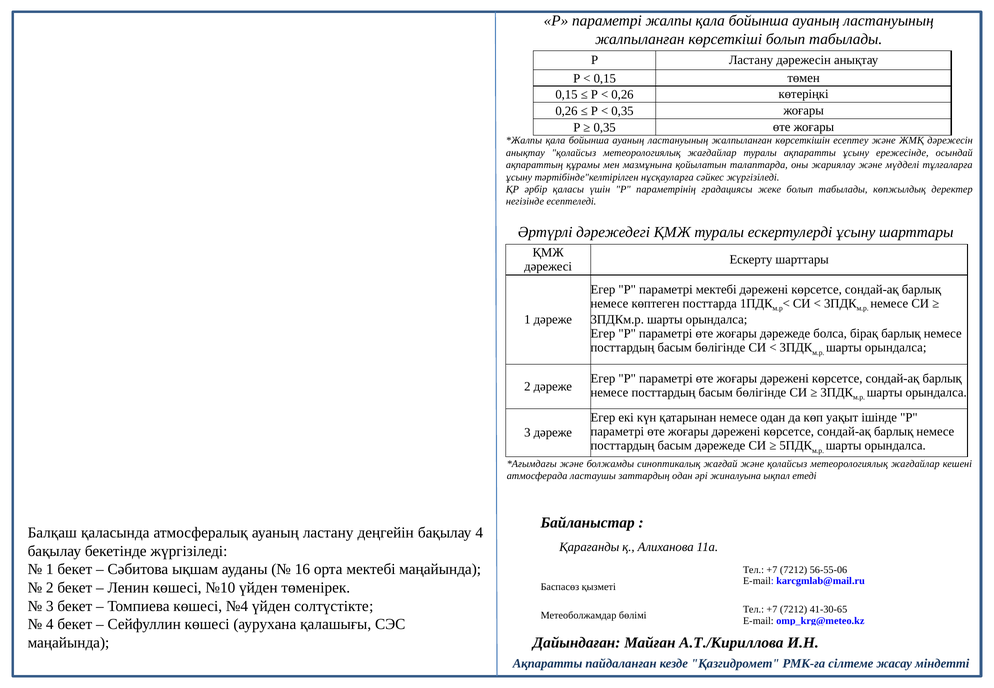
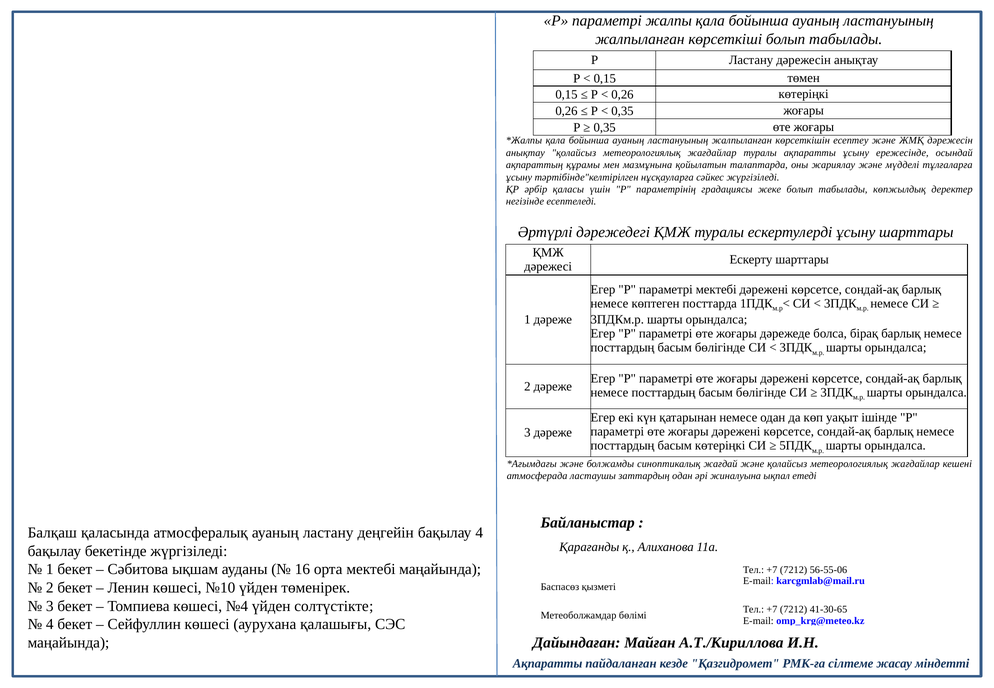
басым дәрежеде: дәрежеде -> көтеріңкі (720, 446)
